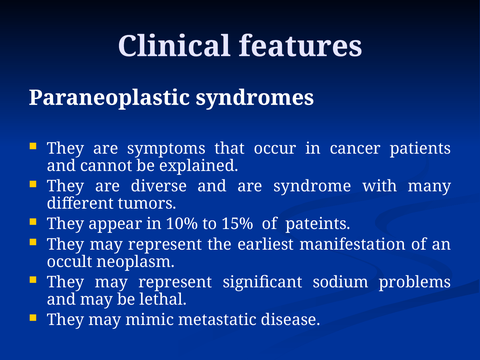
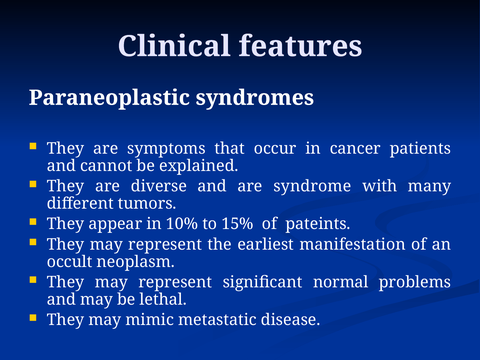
sodium: sodium -> normal (341, 282)
